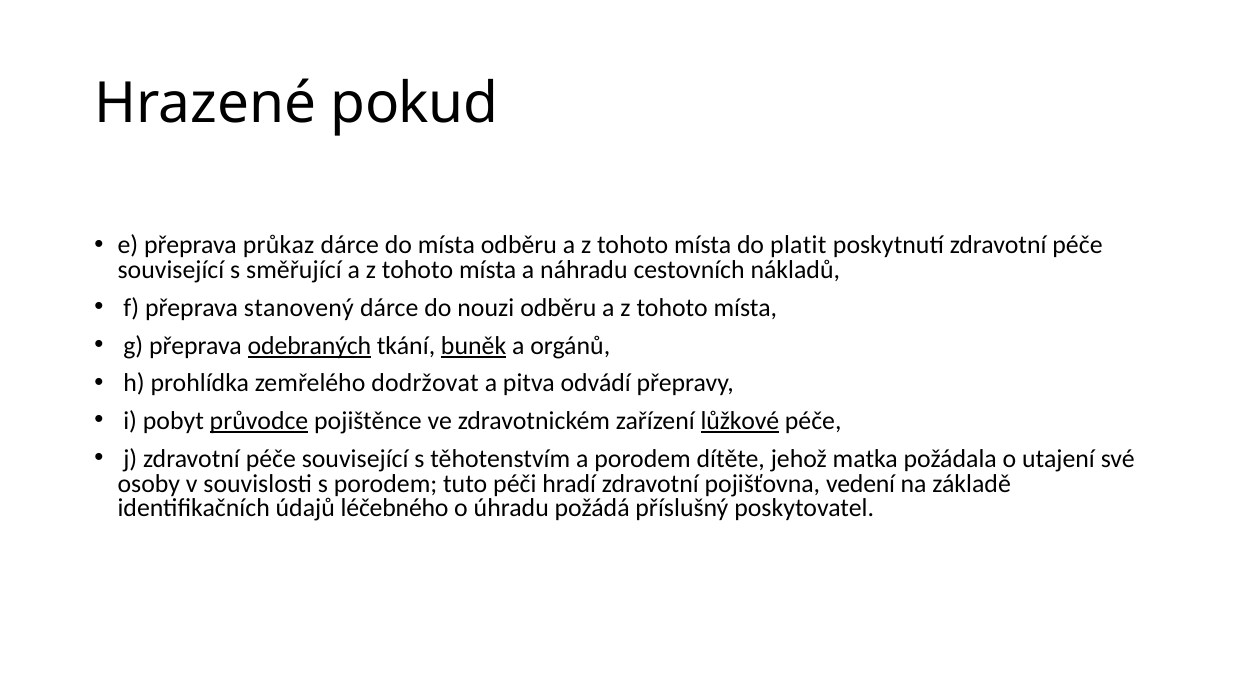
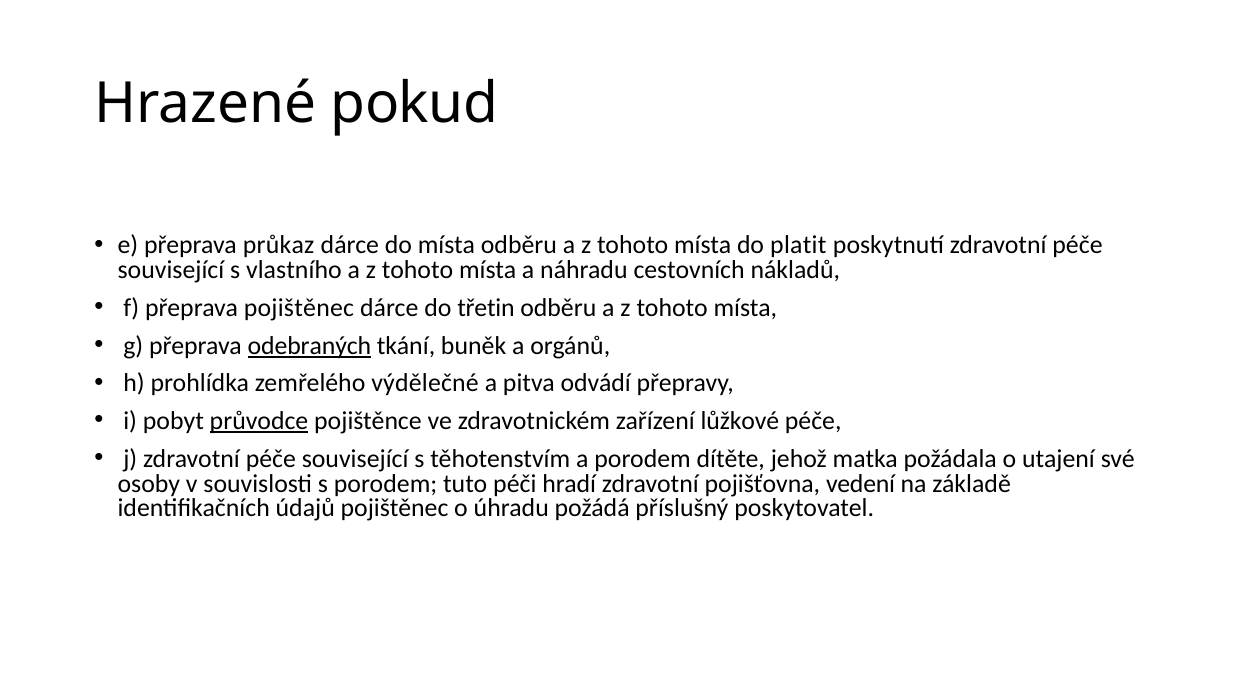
směřující: směřující -> vlastního (294, 270)
přeprava stanovený: stanovený -> pojištěnec (299, 308)
nouzi: nouzi -> třetin (486, 308)
buněk underline: present -> none (474, 345)
dodržovat: dodržovat -> výdělečné (425, 383)
lůžkové underline: present -> none (740, 421)
údajů léčebného: léčebného -> pojištěnec (395, 508)
